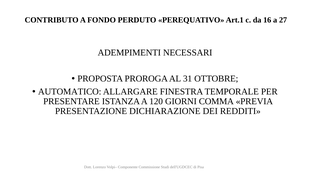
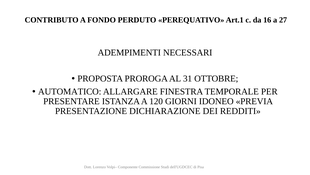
COMMA: COMMA -> IDONEO (216, 101)
